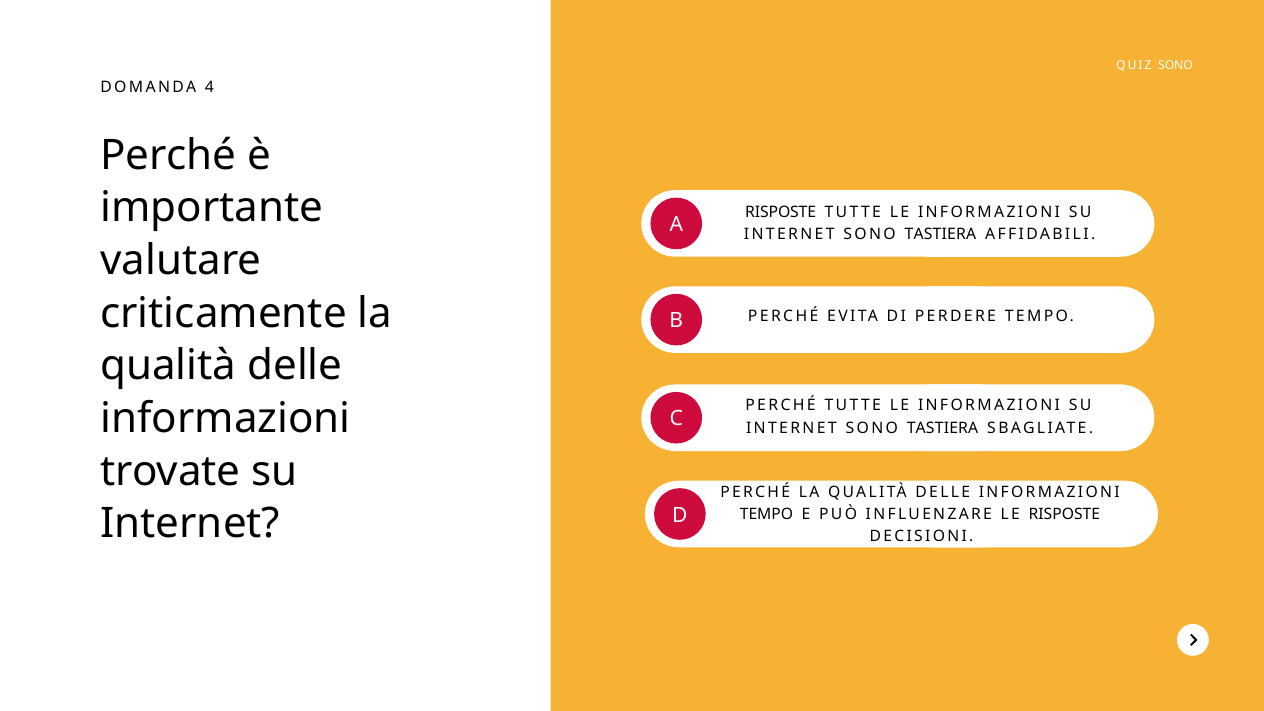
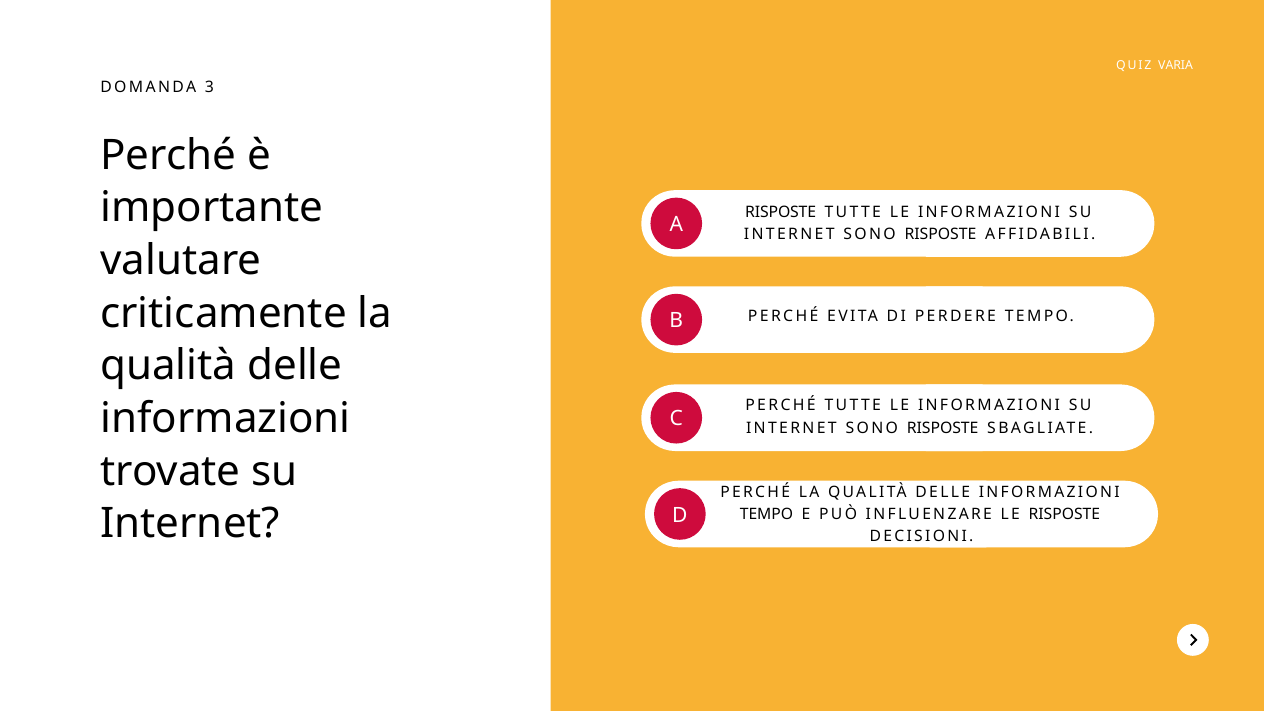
QUIZ SONO: SONO -> VARIA (1176, 66)
4: 4 -> 3 (209, 87)
TASTIERA: TASTIERA -> RISPOSTE (940, 235)
TASTIERA: TASTIERA -> RISPOSTE (943, 428)
